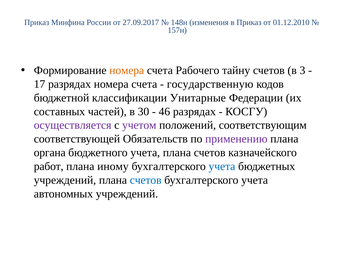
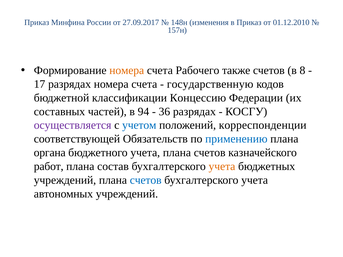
тайну: тайну -> также (236, 70)
3: 3 -> 8 (302, 70)
Унитарные: Унитарные -> Концессию (198, 98)
30: 30 -> 94 (143, 112)
46: 46 -> 36 (164, 112)
учетом colour: purple -> blue (139, 125)
соответствующим: соответствующим -> корреспонденции (263, 125)
применению colour: purple -> blue (236, 139)
иному: иному -> состав (113, 167)
учета colour: blue -> orange (222, 167)
